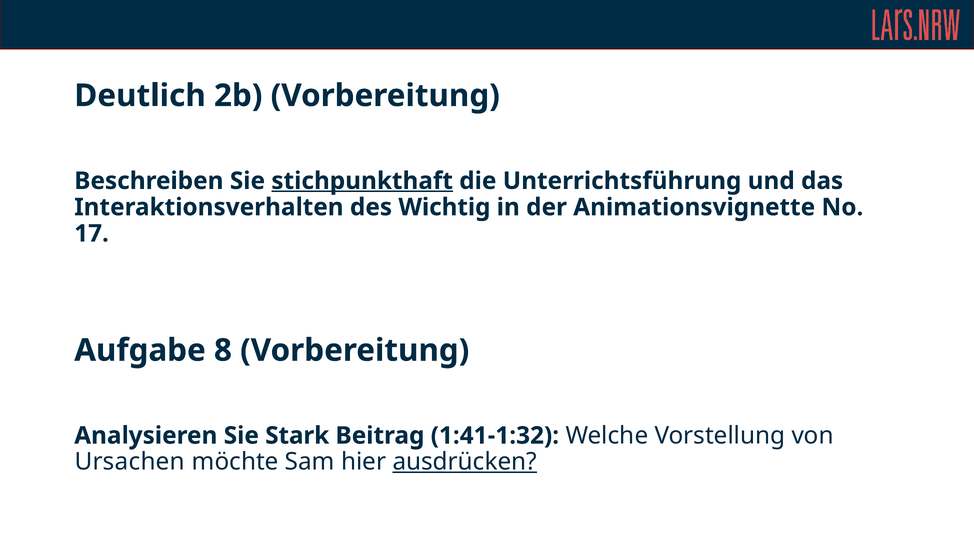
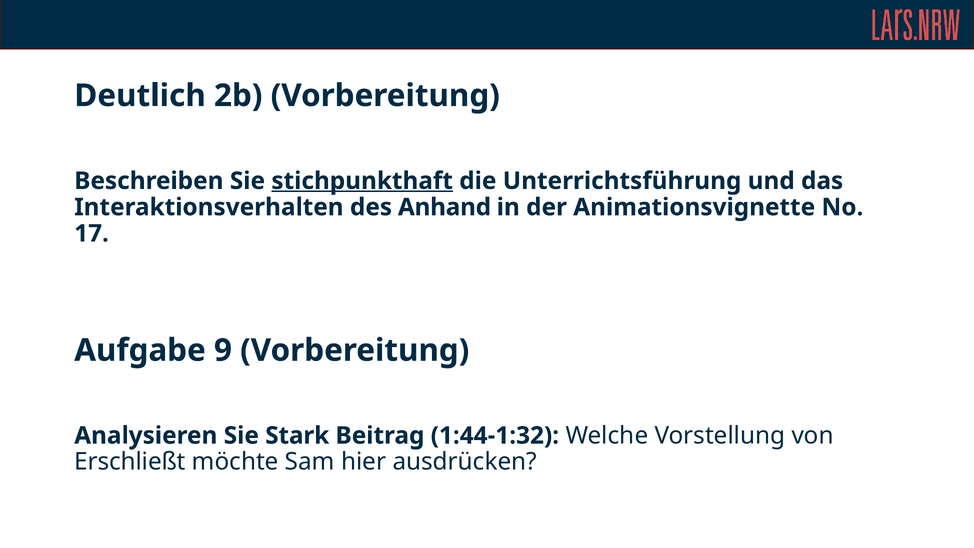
Wichtig: Wichtig -> Anhand (445, 207)
8: 8 -> 9 (223, 350)
1:41-1:32: 1:41-1:32 -> 1:44-1:32 (495, 436)
Ursachen: Ursachen -> Erschließt (130, 462)
ausdrücken underline: present -> none (465, 462)
